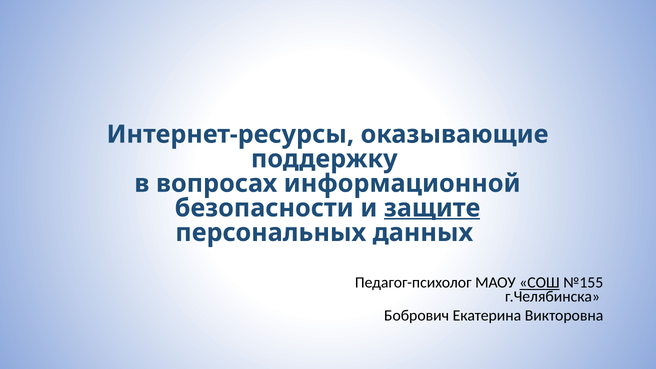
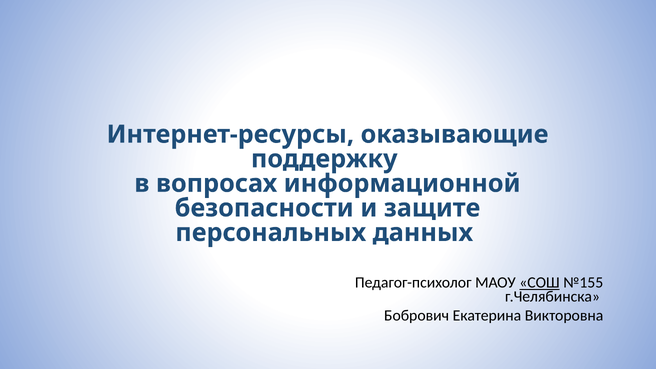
защите underline: present -> none (432, 208)
